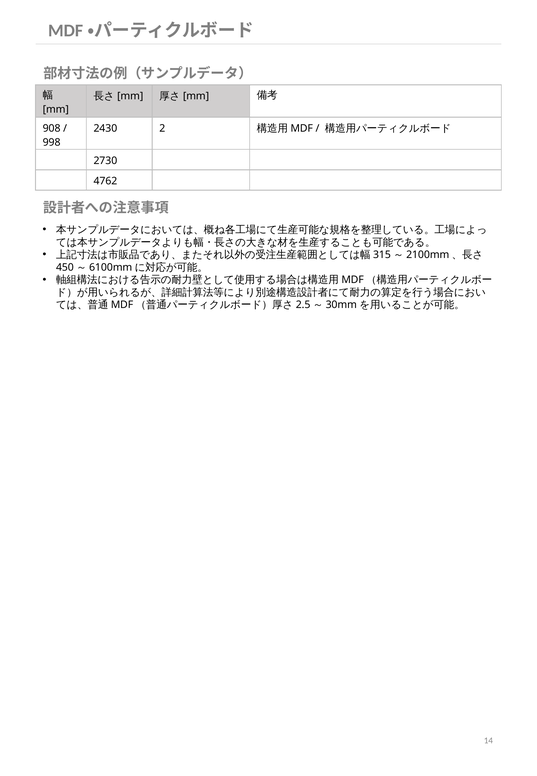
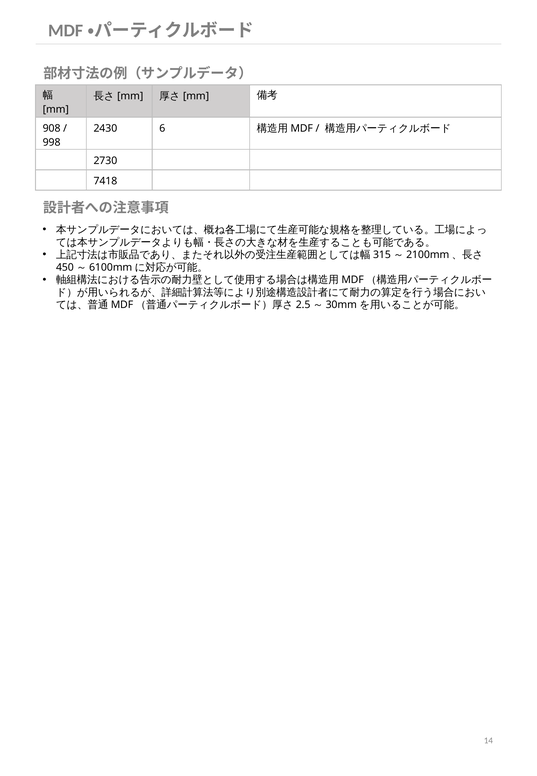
2: 2 -> 6 (162, 128)
4762: 4762 -> 7418 (105, 181)
